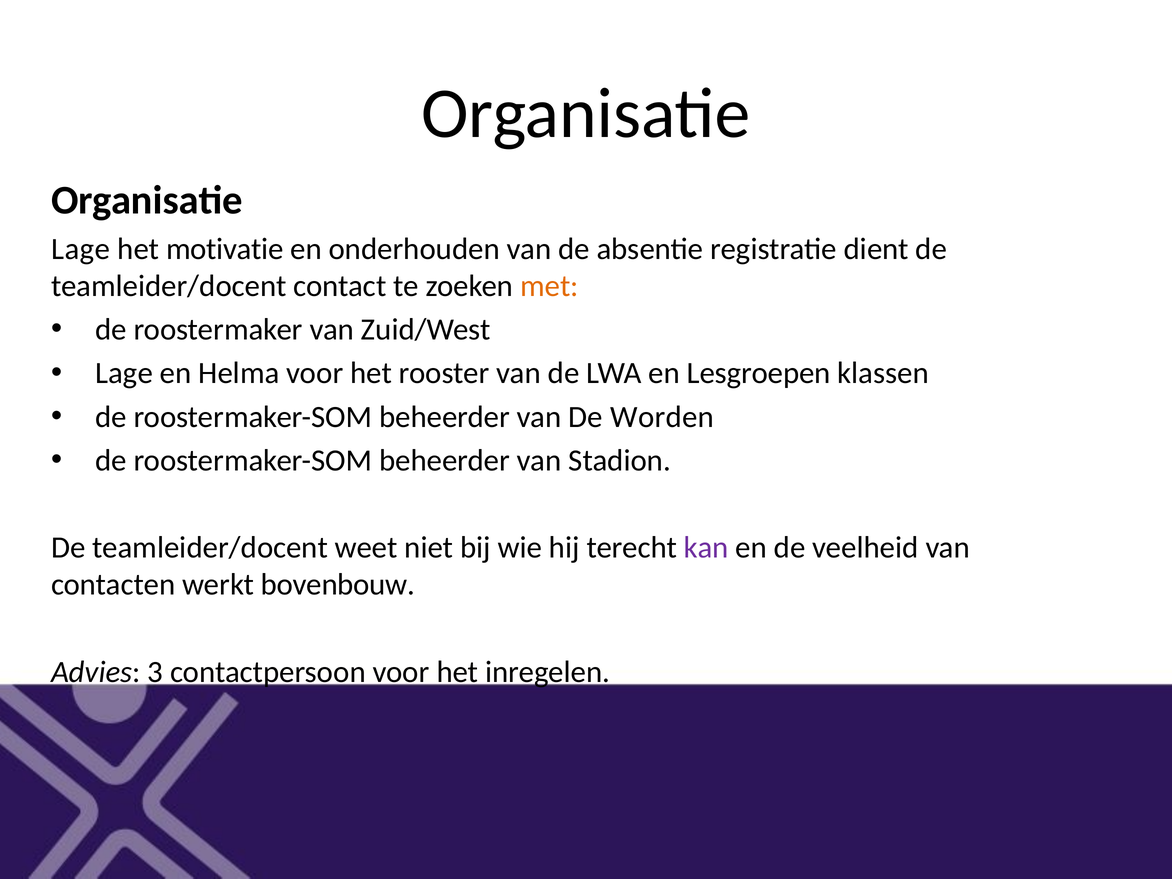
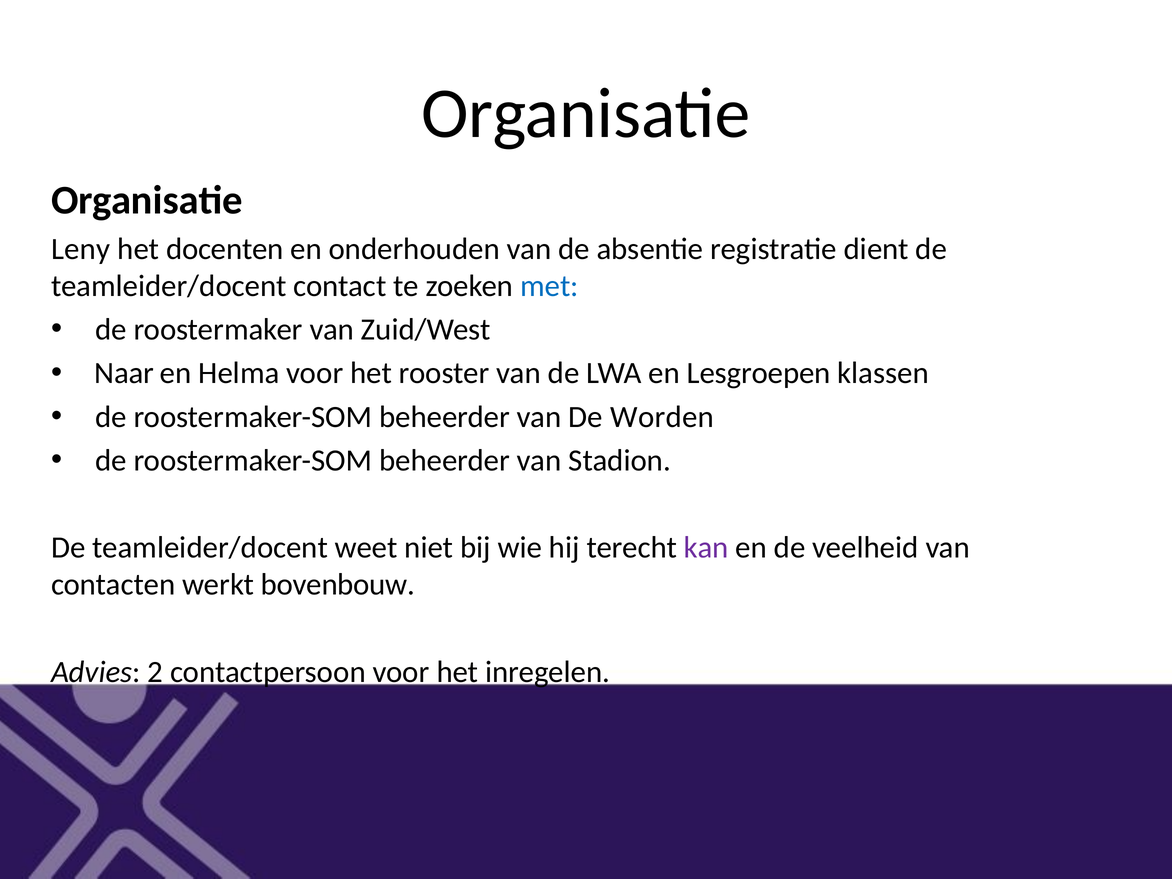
Lage: Lage -> Leny (81, 249)
motivatie: motivatie -> docenten (225, 249)
met colour: orange -> blue (549, 286)
Lage: Lage -> Naar (124, 373)
3: 3 -> 2 (155, 672)
